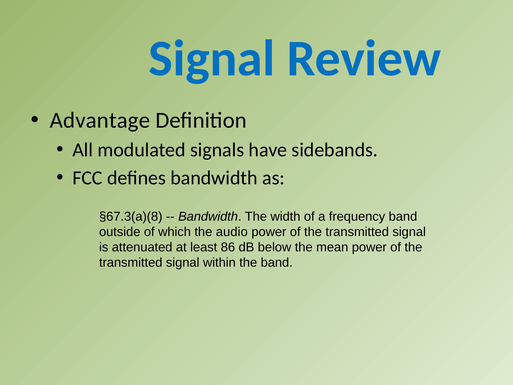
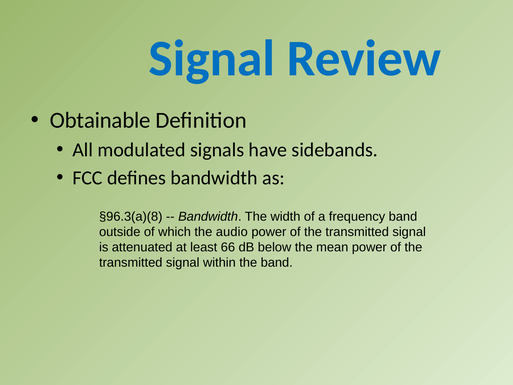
Advantage: Advantage -> Obtainable (100, 120)
§67.3(a)(8: §67.3(a)(8 -> §96.3(a)(8 (131, 216)
86: 86 -> 66 (228, 247)
